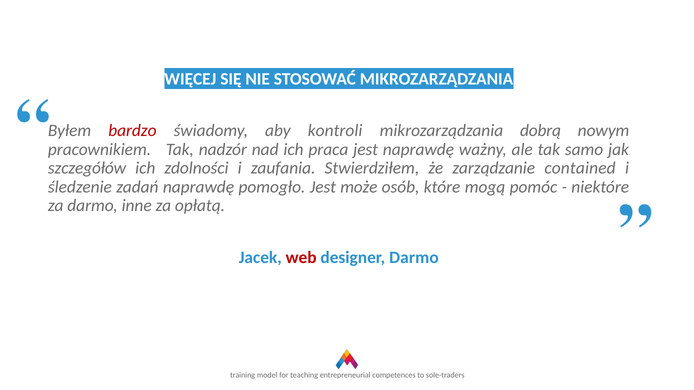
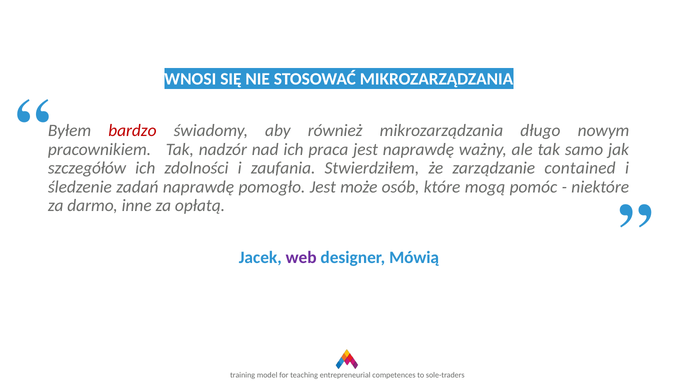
WIĘCEJ: WIĘCEJ -> WNOSI (190, 79)
kontroli: kontroli -> również (335, 131)
dobrą: dobrą -> długo (540, 131)
web colour: red -> purple (301, 258)
designer Darmo: Darmo -> Mówią (414, 258)
